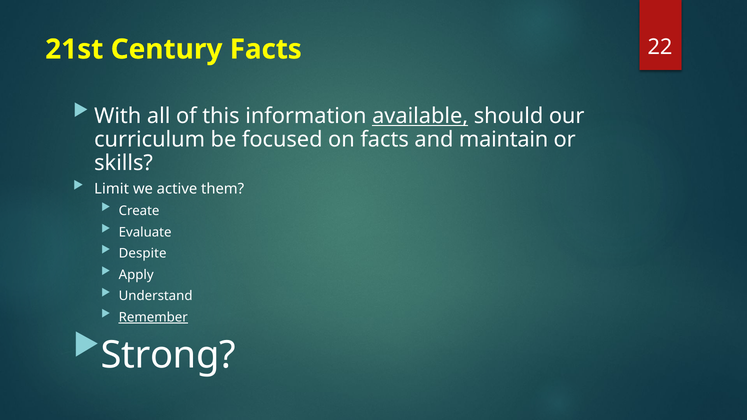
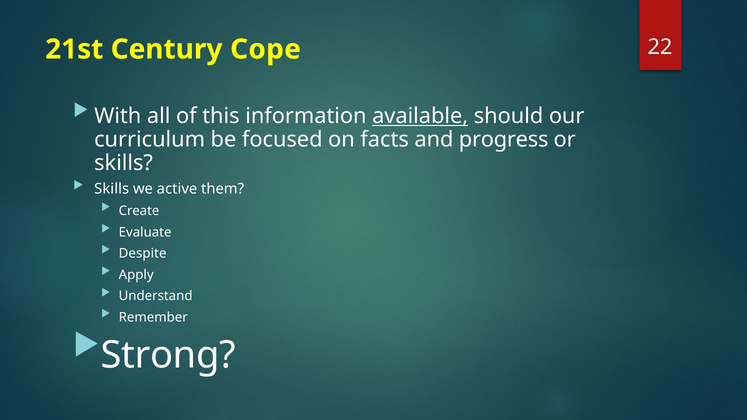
Century Facts: Facts -> Cope (265, 49)
maintain: maintain -> progress (504, 140)
Limit: Limit -> Skills (112, 189)
Remember underline: present -> none (153, 317)
